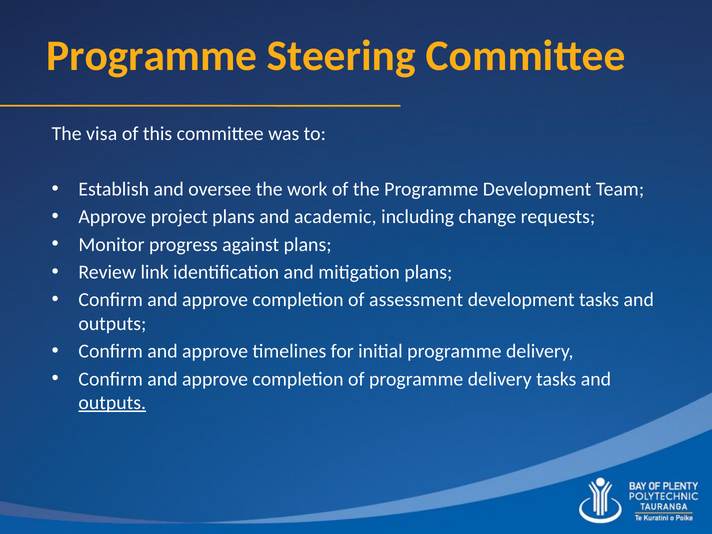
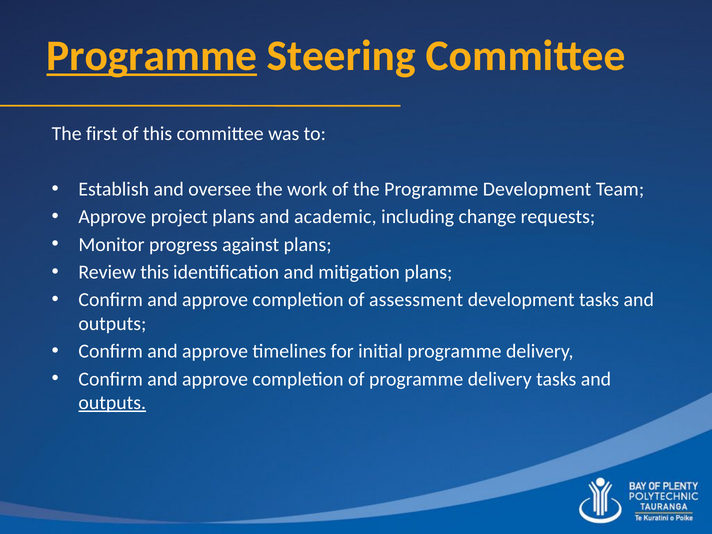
Programme underline: none -> present (152, 56)
visa: visa -> first (102, 134)
Review link: link -> this (155, 272)
